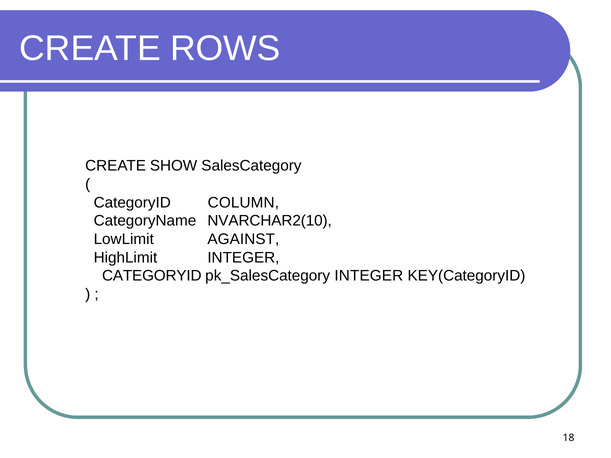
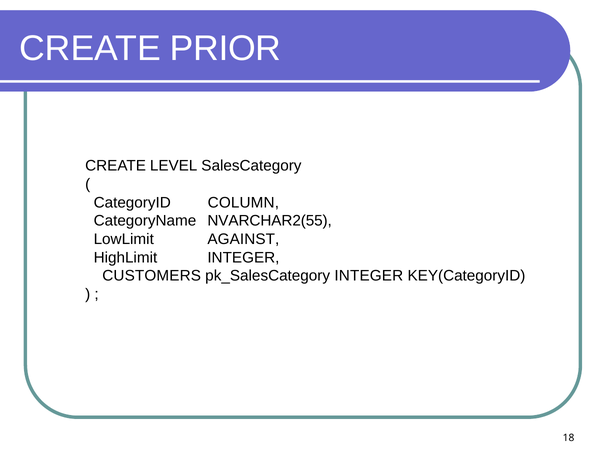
ROWS: ROWS -> PRIOR (225, 48)
SHOW: SHOW -> LEVEL (174, 166)
NVARCHAR2(10: NVARCHAR2(10 -> NVARCHAR2(55 (270, 221)
CATEGORYID: CATEGORYID -> CUSTOMERS (152, 276)
